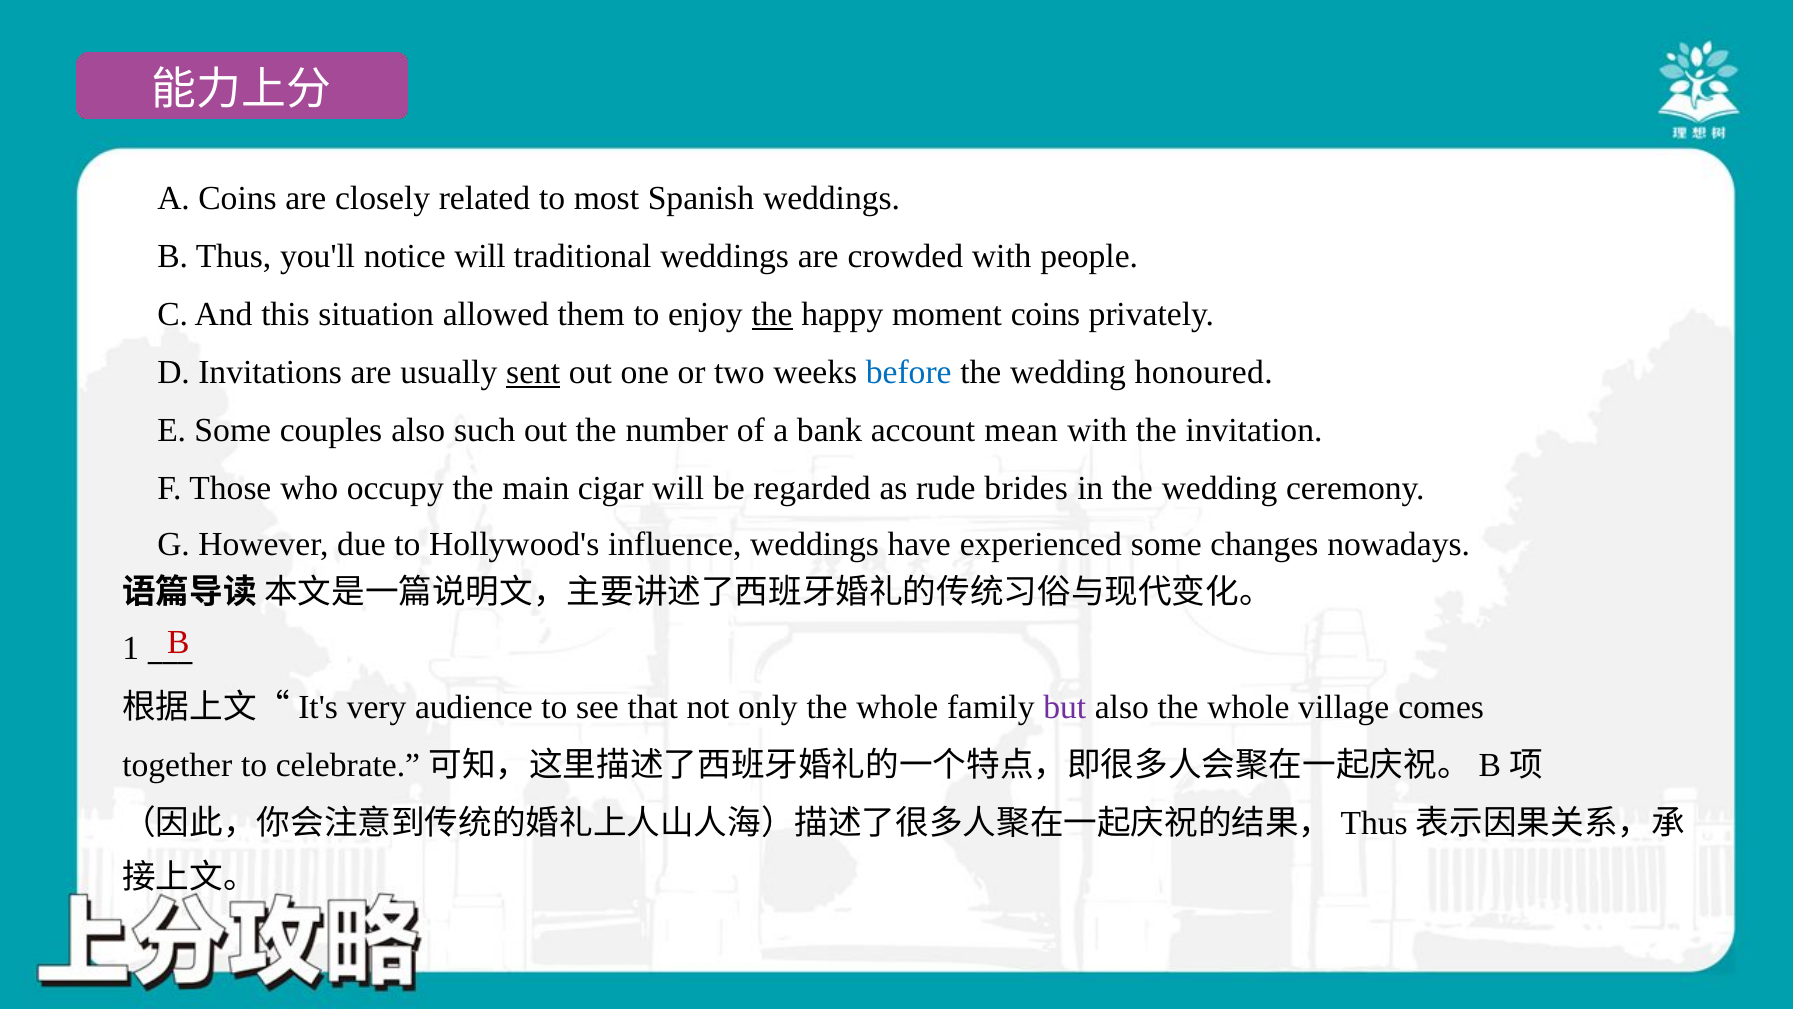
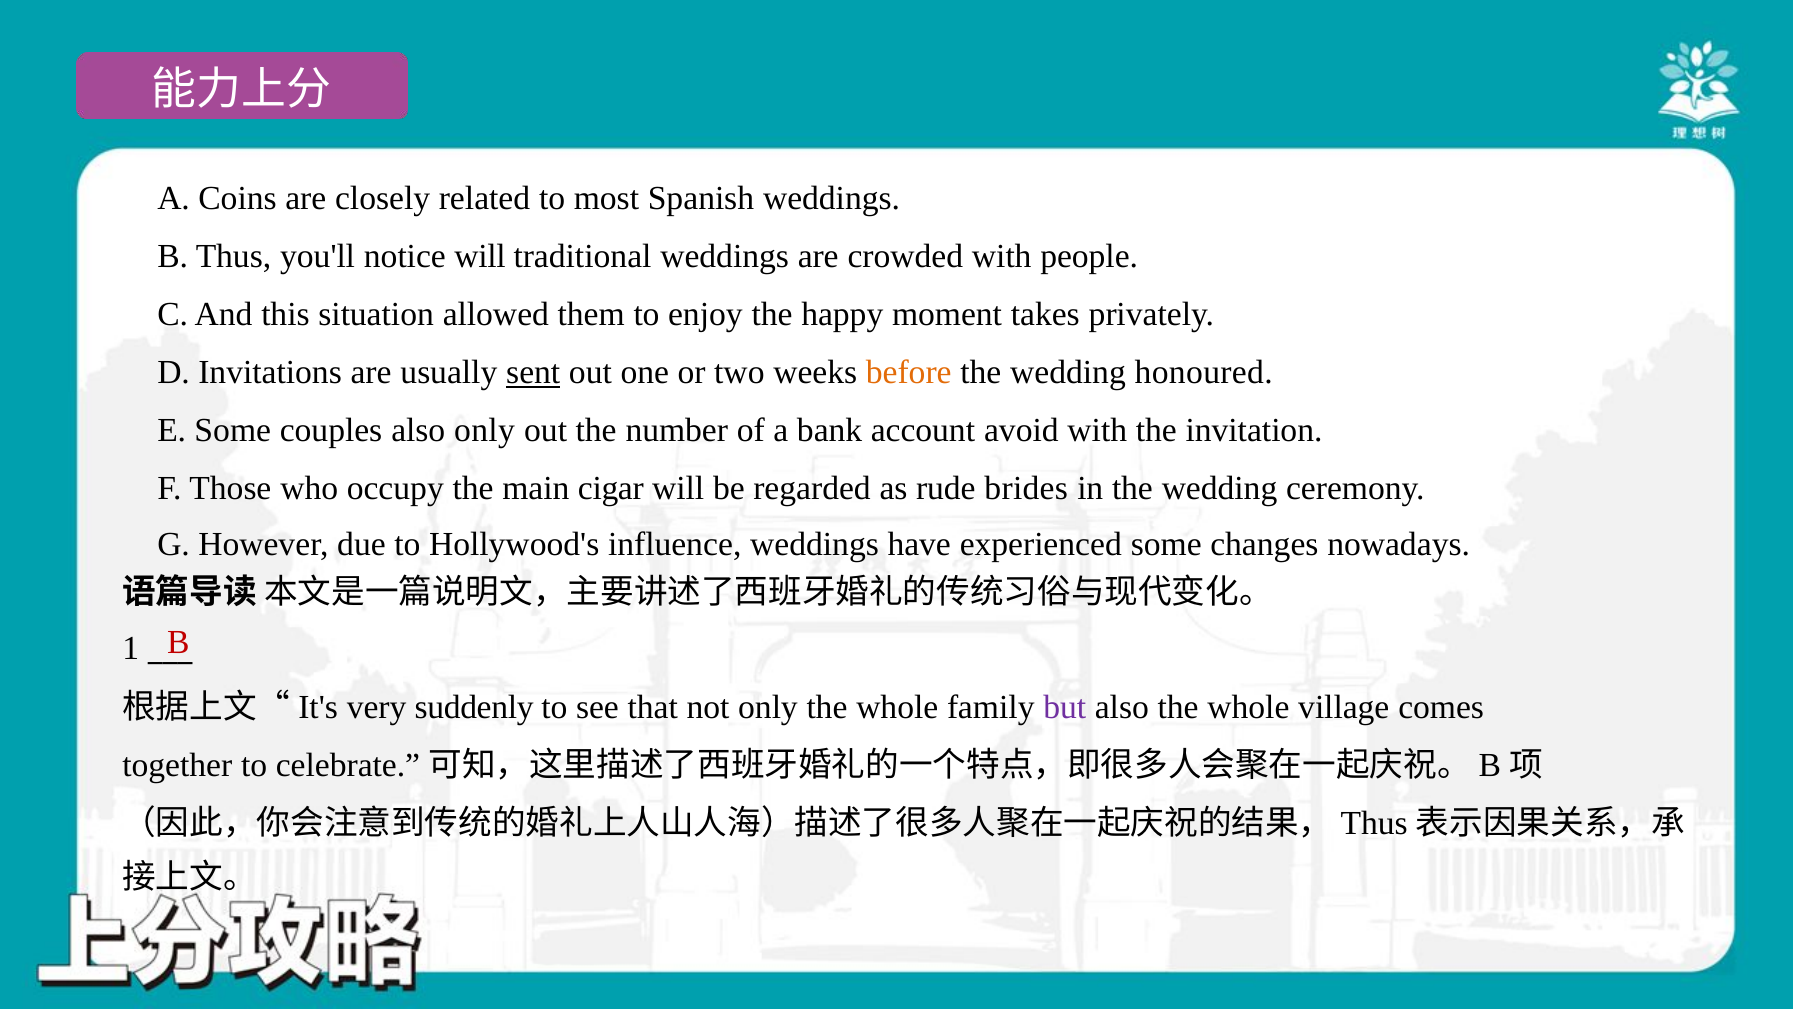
the underline: present -> none (772, 315)
moment coins: coins -> takes (1045, 315)
before colour: blue -> orange (909, 373)
also such: such -> only (485, 430)
mean: mean -> avoid (1021, 430)
audience: audience -> suddenly (474, 707)
